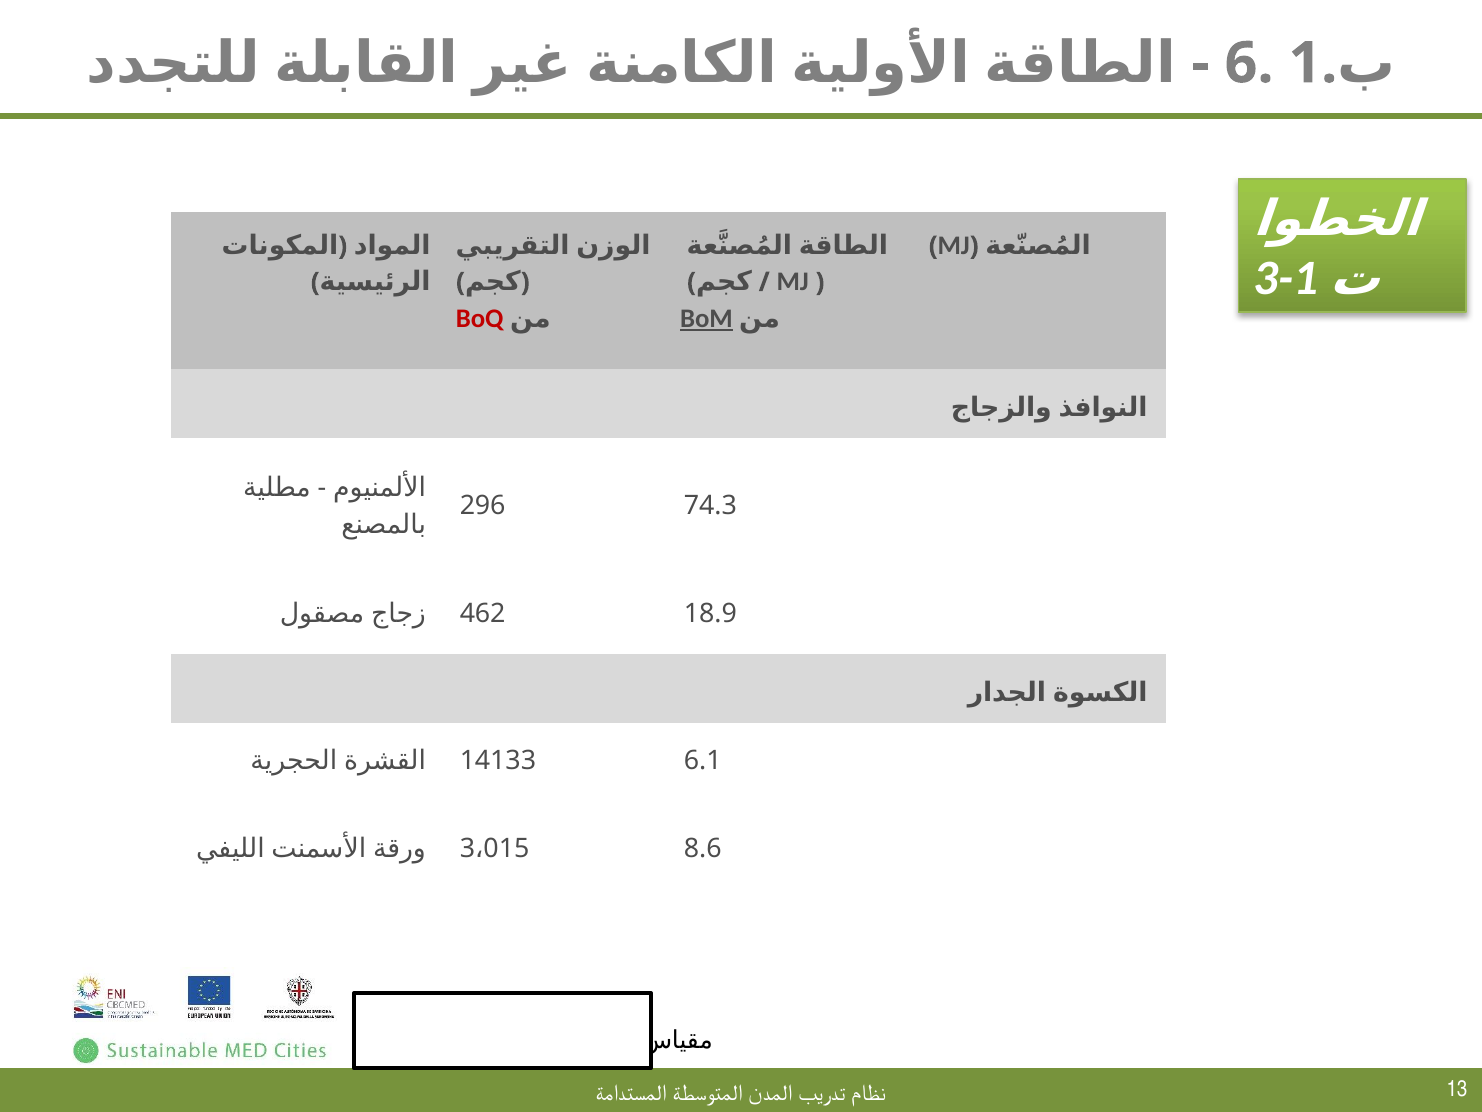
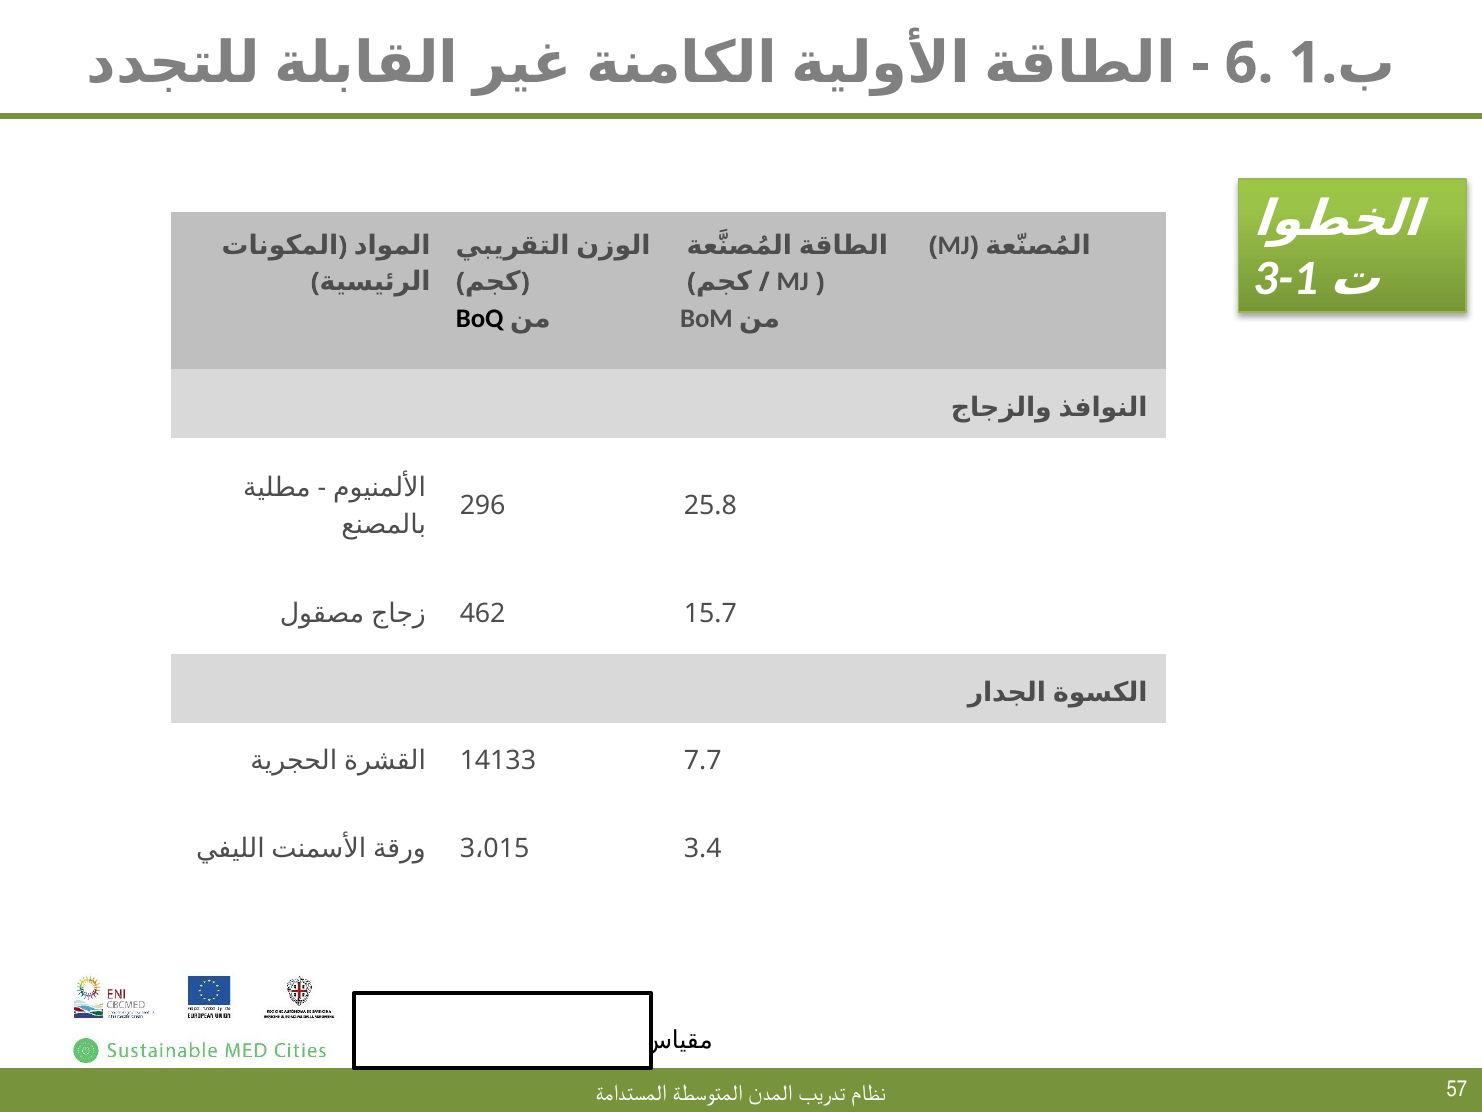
BoQ colour: red -> black (480, 318)
BoM underline: present -> none (706, 318)
74.3: 74.3 -> 25.8 (710, 506)
18.9: 18.9 -> 15.7 (710, 614)
6.1: 6.1 -> 7.7 (703, 761)
8.6: 8.6 -> 3.4 (703, 848)
13: 13 -> 57 (1457, 1088)
